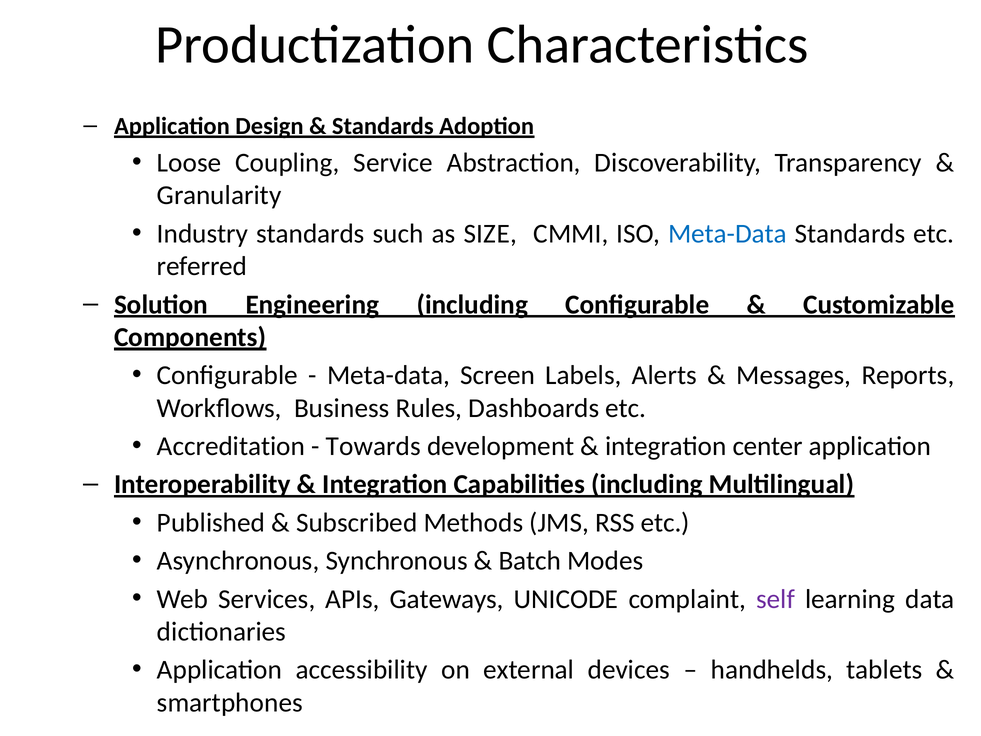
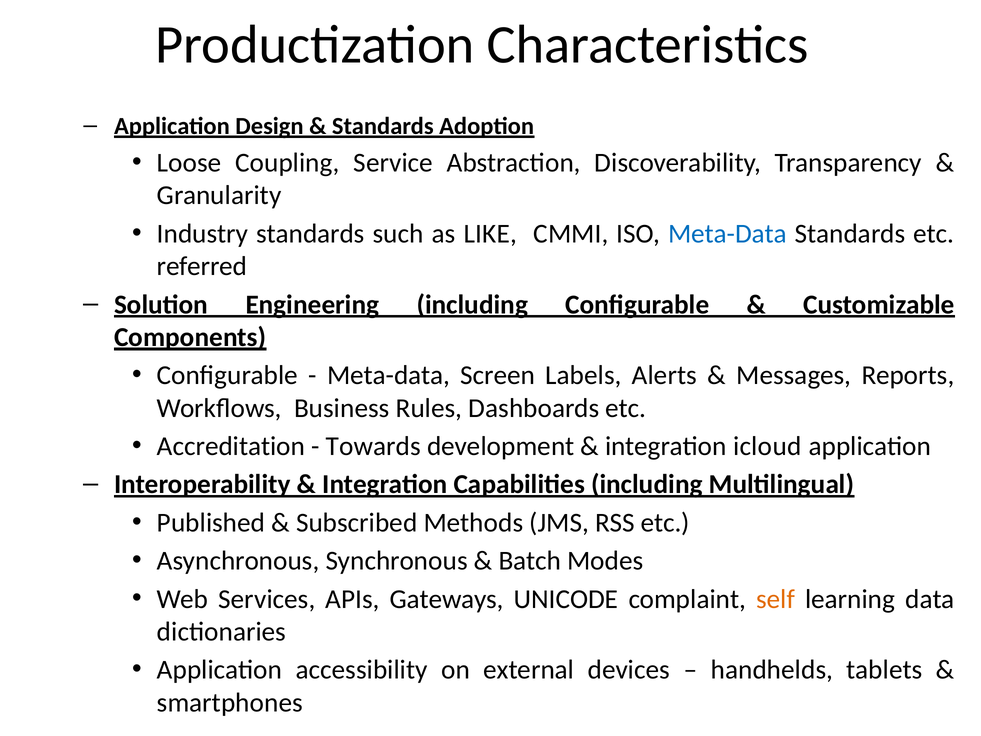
SIZE: SIZE -> LIKE (490, 234)
center: center -> icloud (767, 446)
self colour: purple -> orange (775, 599)
